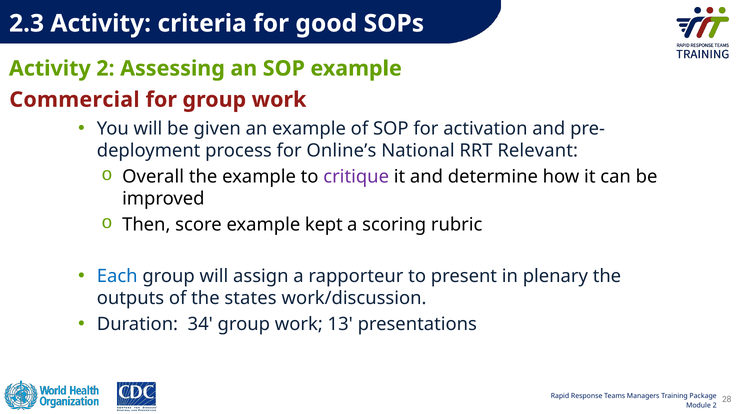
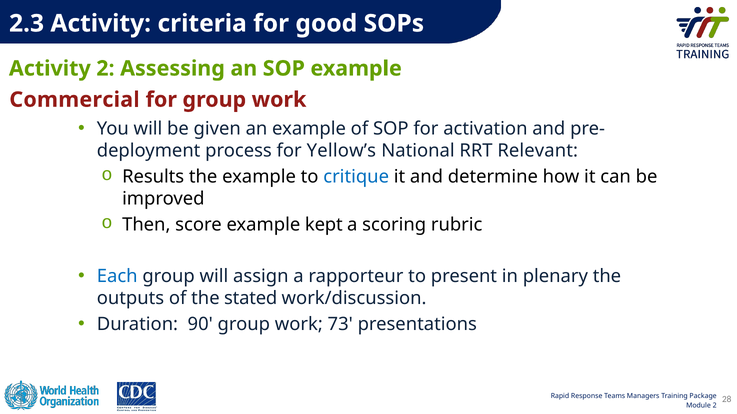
Online’s: Online’s -> Yellow’s (341, 151)
Overall: Overall -> Results (153, 177)
critique colour: purple -> blue (356, 177)
states: states -> stated (251, 299)
34: 34 -> 90 (200, 325)
13: 13 -> 73 (340, 325)
